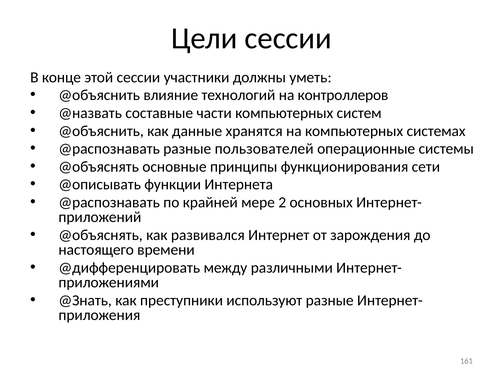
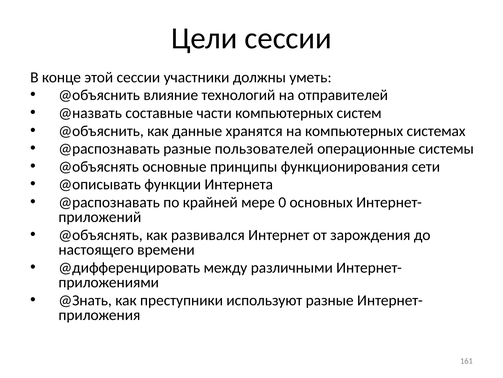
контроллеров: контроллеров -> отправителей (343, 95)
2: 2 -> 0 (282, 202)
